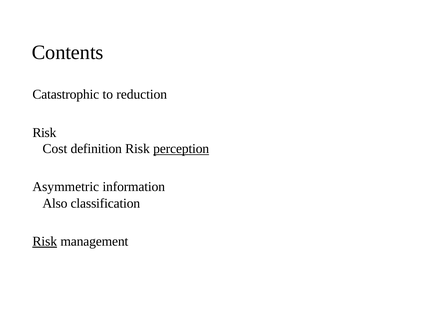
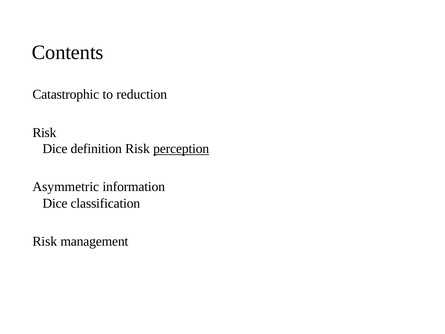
Cost: Cost -> Dice (55, 149)
Also: Also -> Dice (55, 203)
Risk underline: present -> none (45, 241)
